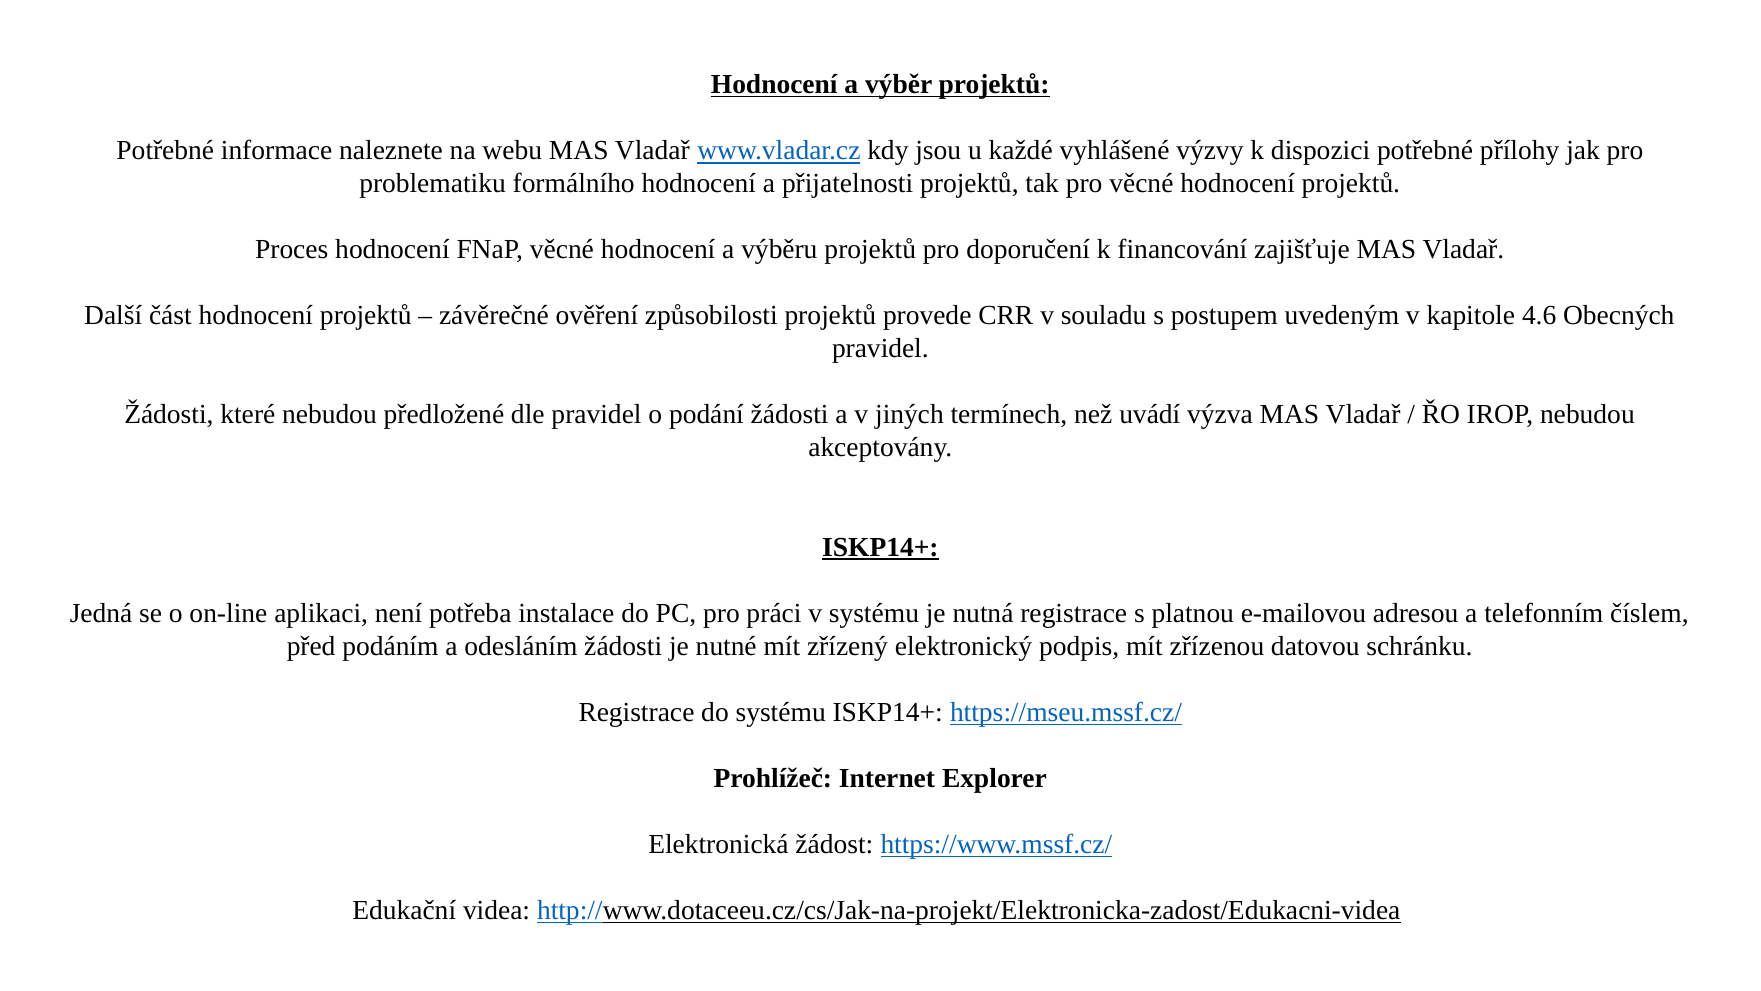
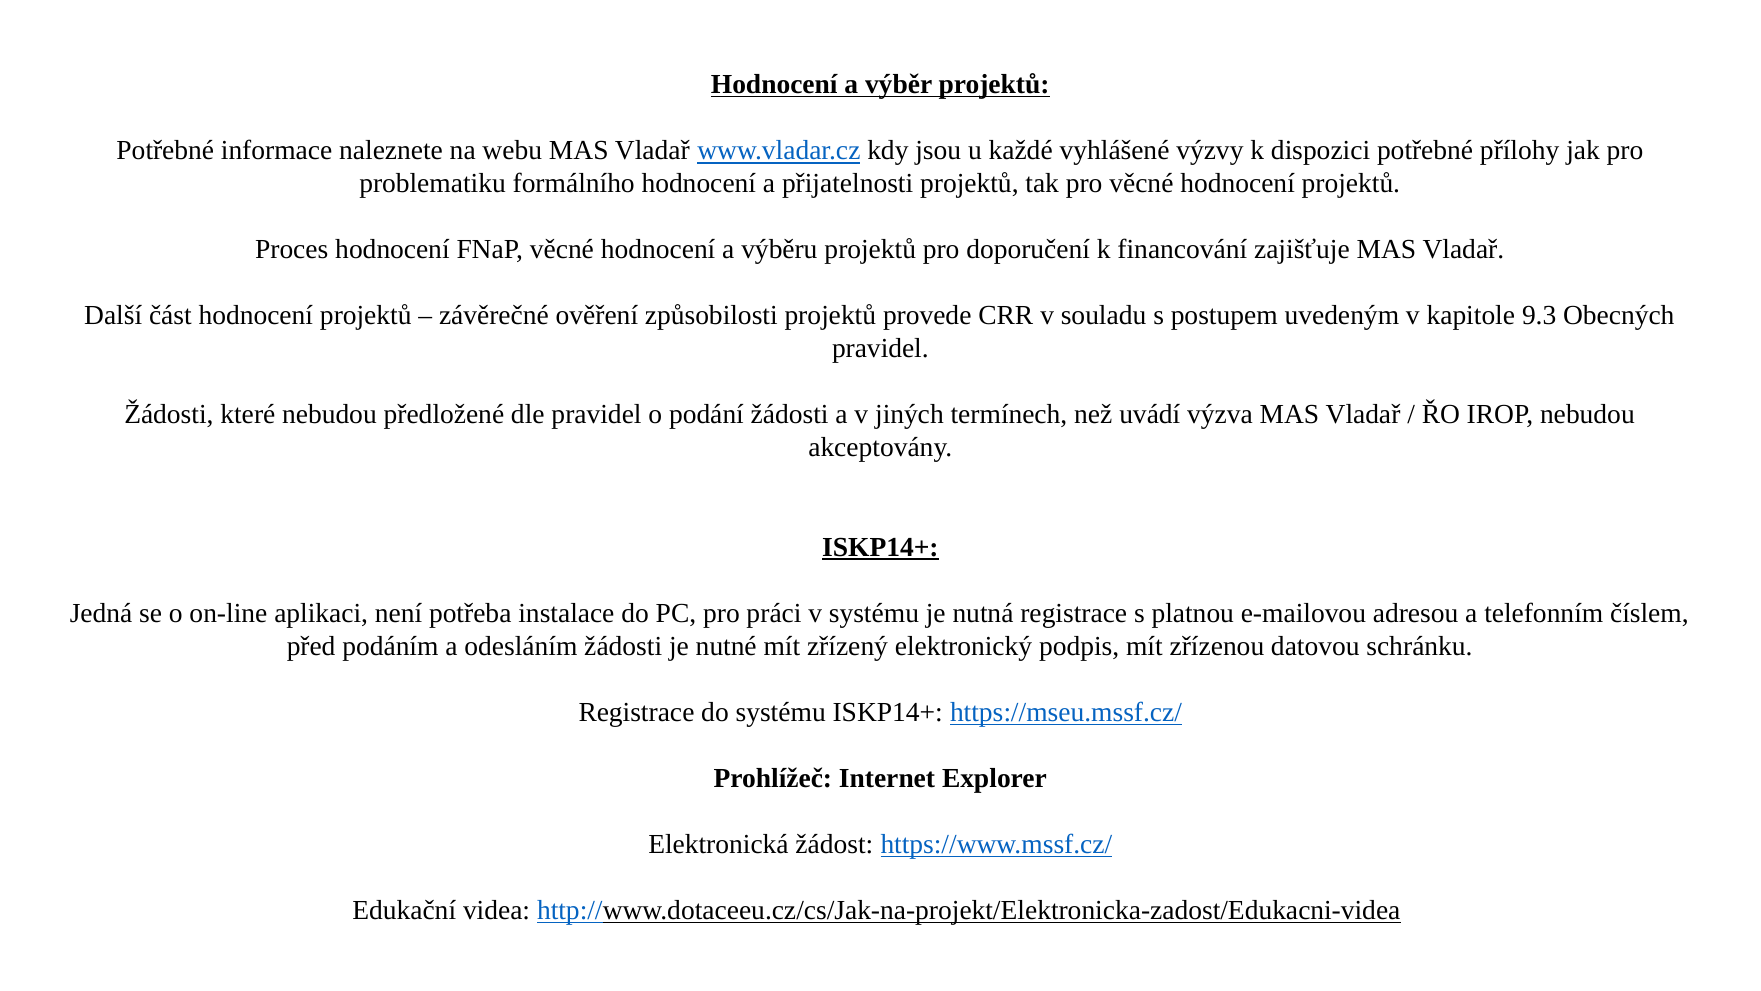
4.6: 4.6 -> 9.3 (1539, 316)
